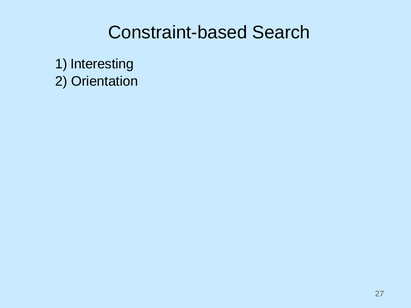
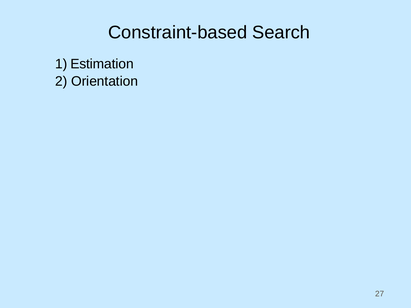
Interesting: Interesting -> Estimation (102, 64)
